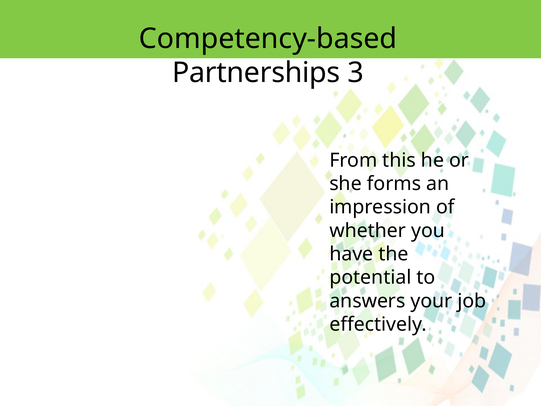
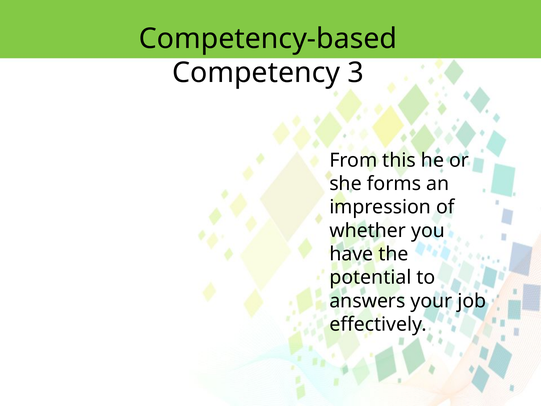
Partnerships: Partnerships -> Competency (256, 73)
